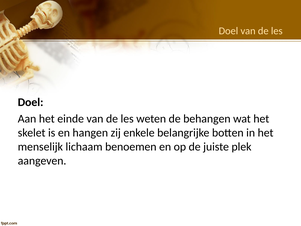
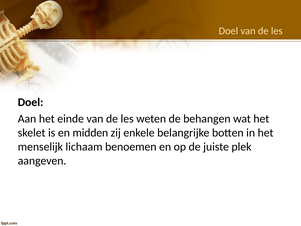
hangen: hangen -> midden (90, 133)
